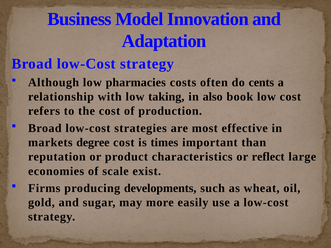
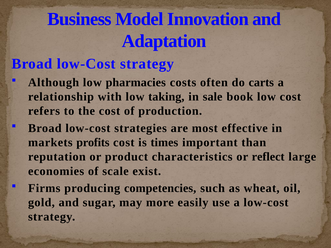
cents: cents -> carts (261, 82)
also: also -> sale (213, 97)
degree: degree -> profits (93, 143)
developments: developments -> competencies (160, 188)
